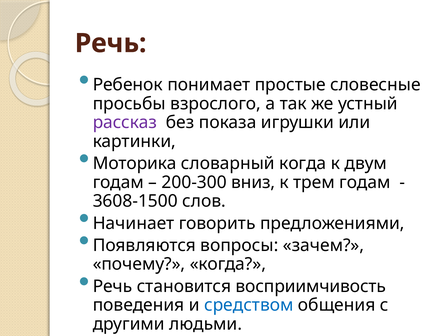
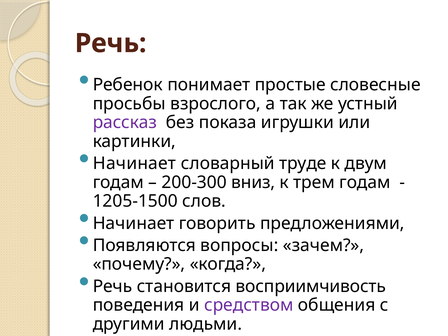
Моторика: Моторика -> Начинает (135, 163)
словарный когда: когда -> труде (303, 163)
3608-1500: 3608-1500 -> 1205-1500 (135, 201)
средством colour: blue -> purple (249, 305)
